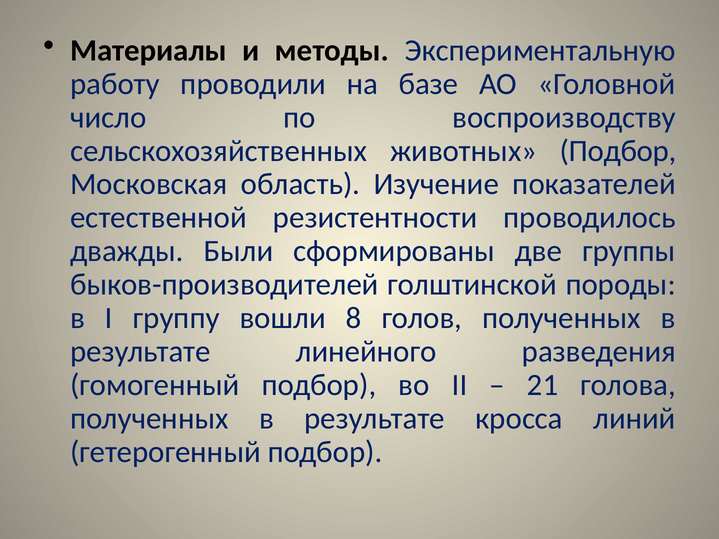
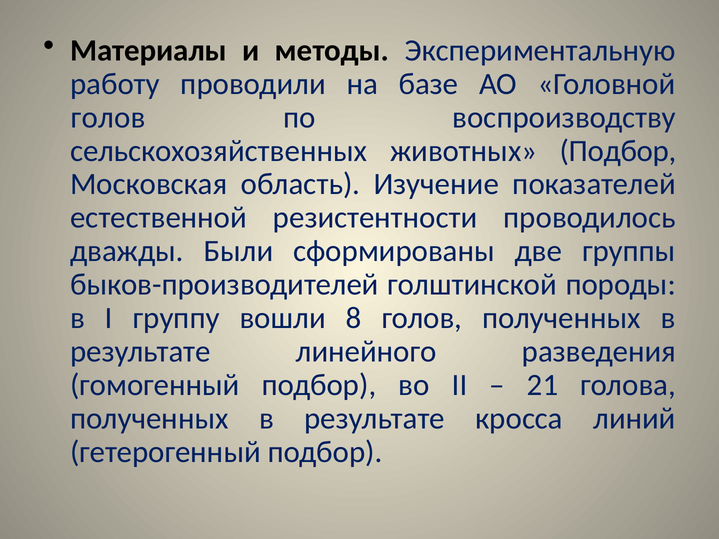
число: число -> голов (108, 117)
